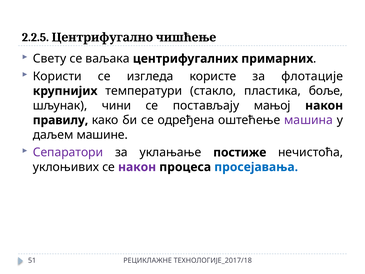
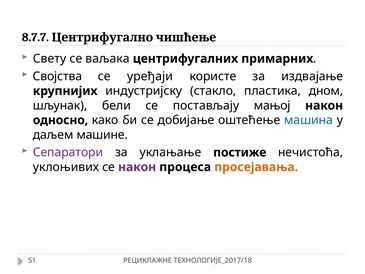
2.2.5: 2.2.5 -> 8.7.7 (35, 37)
Користи: Користи -> Својства (57, 76)
изгледа: изгледа -> уређаји (150, 76)
флотације: флотације -> издвајање (312, 76)
температури: температури -> индустријску (144, 91)
боље: боље -> дном (326, 91)
чини: чини -> бели (116, 105)
правилу: правилу -> односно (60, 120)
одређена: одређена -> добијање (186, 120)
машина colour: purple -> blue (309, 120)
просејавања colour: blue -> orange (256, 167)
